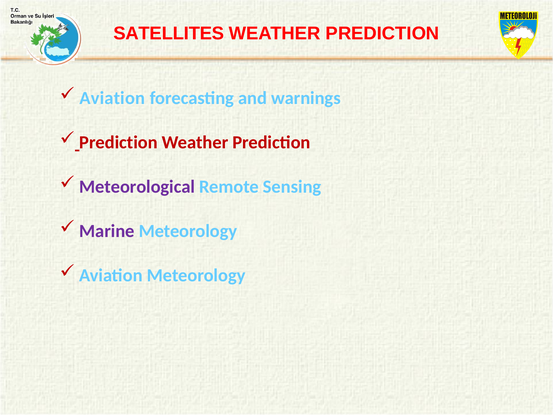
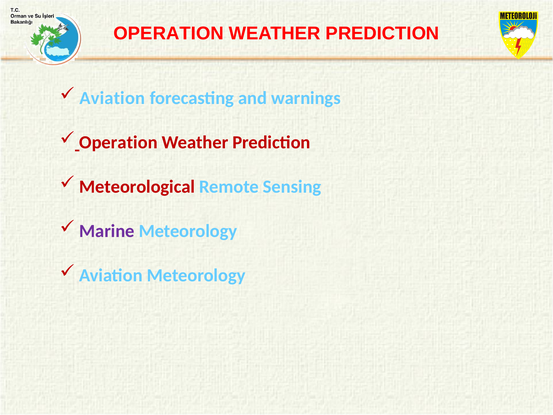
SATELLITES: SATELLITES -> OPERATION (169, 33)
Prediction: Prediction -> Operation (118, 142)
Meteorological colour: purple -> red (137, 187)
